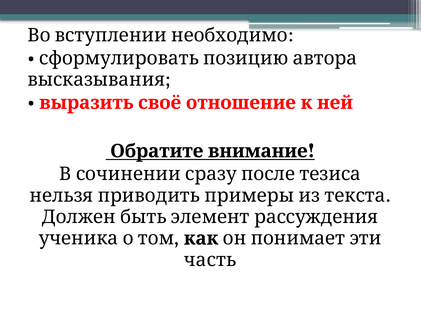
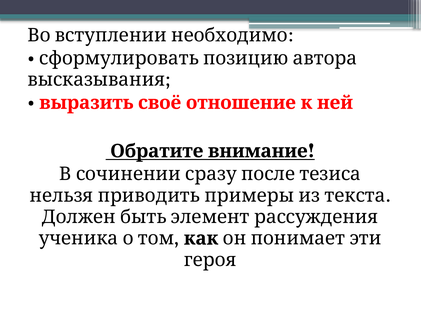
часть: часть -> героя (210, 260)
